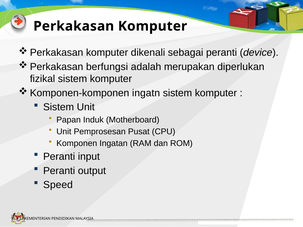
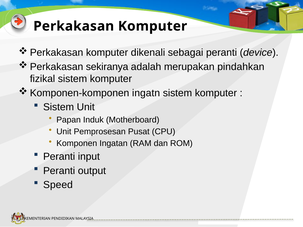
berfungsi: berfungsi -> sekiranya (107, 67)
diperlukan: diperlukan -> pindahkan (241, 67)
